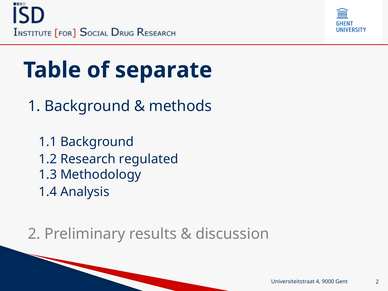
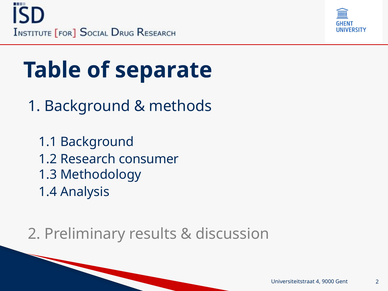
regulated: regulated -> consumer (149, 159)
